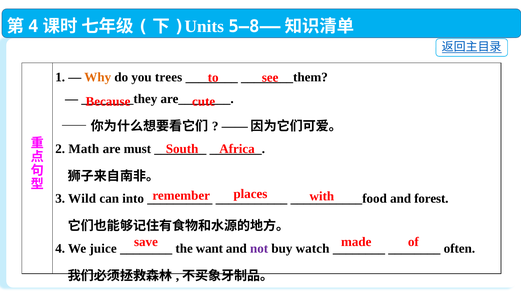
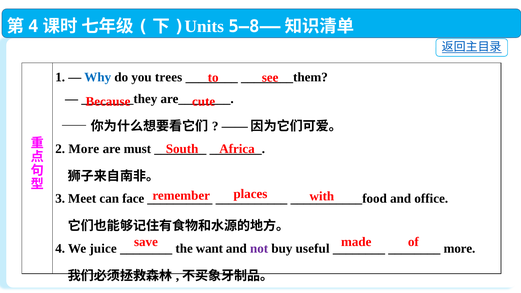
Why colour: orange -> blue (98, 77)
2 Math: Math -> More (84, 149)
Wild: Wild -> Meet (82, 199)
into: into -> face (133, 199)
forest: forest -> office (431, 199)
watch: watch -> useful (313, 249)
often: often -> more (459, 249)
